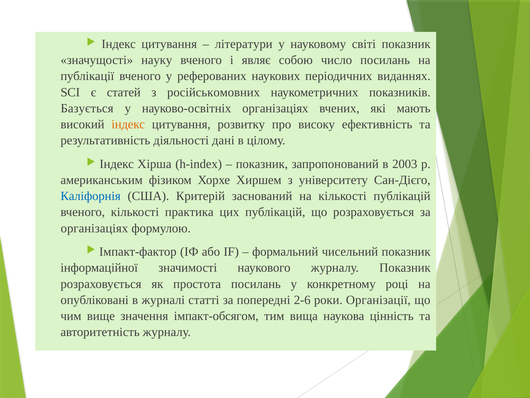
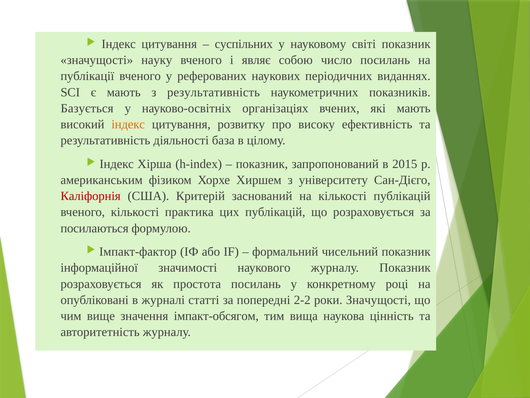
літератури: літератури -> суспільних (244, 44)
є статей: статей -> мають (124, 92)
з російськомовних: російськомовних -> результативність (214, 92)
дані: дані -> база (223, 140)
2003: 2003 -> 2015 (405, 164)
Каліфорнія colour: blue -> red (91, 196)
організаціях: організаціях -> посилаються (95, 228)
2-6: 2-6 -> 2-2 (302, 300)
роки Організації: Організації -> Значущості (378, 300)
